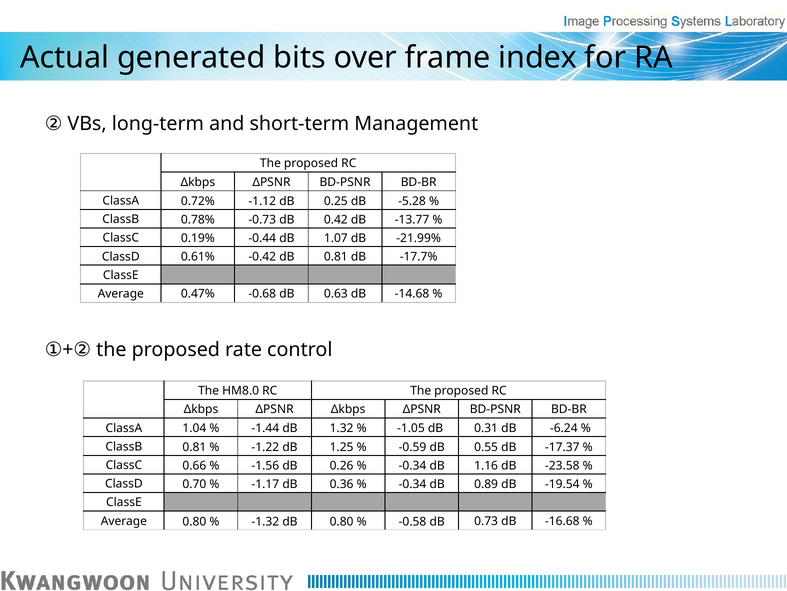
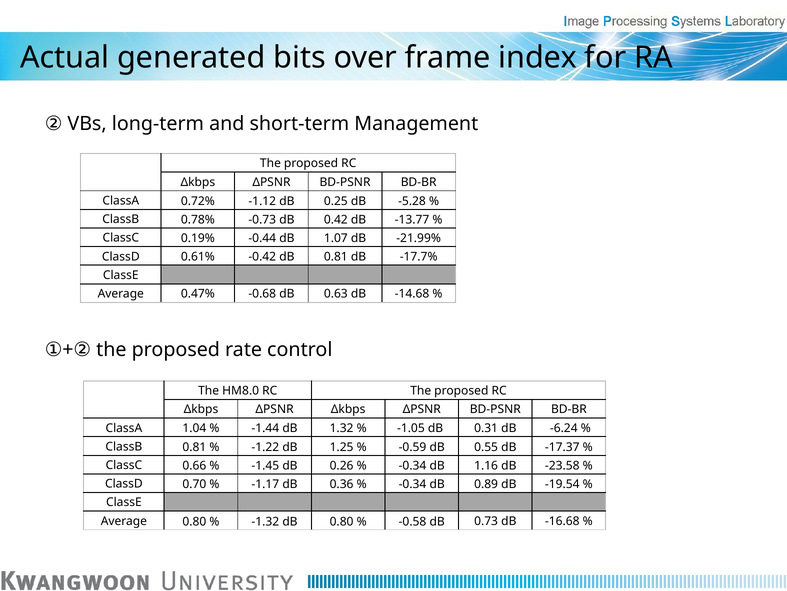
-1.56: -1.56 -> -1.45 (265, 465)
